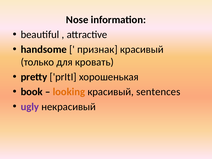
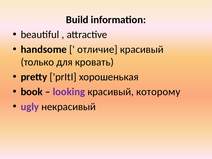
Nose: Nose -> Build (77, 20)
признак: признак -> отличие (97, 49)
looking colour: orange -> purple (69, 92)
sentences: sentences -> которому (158, 92)
